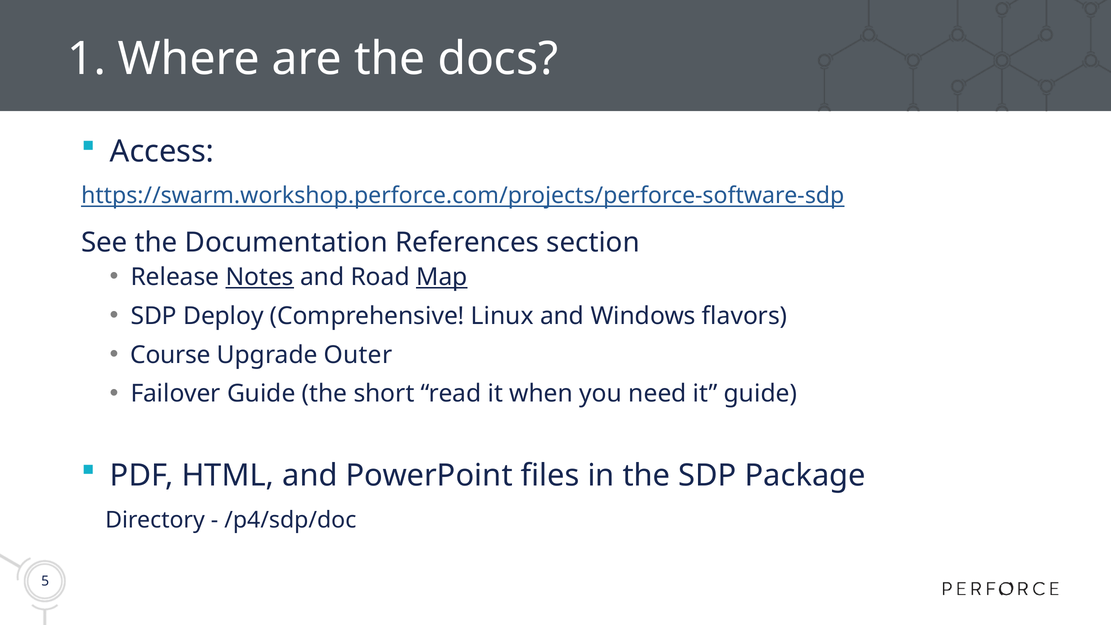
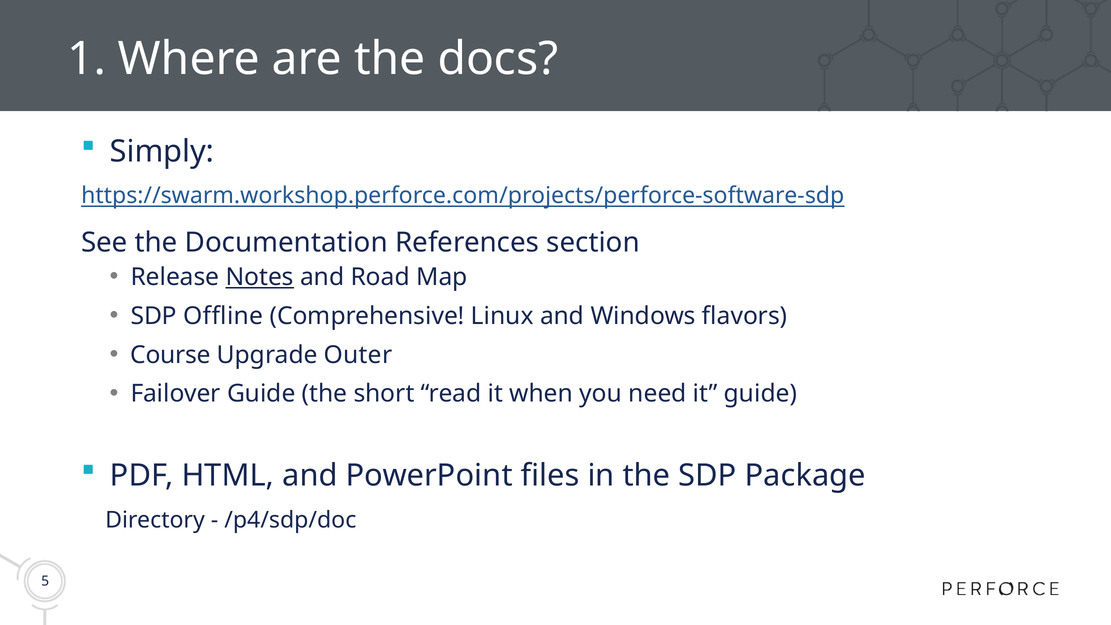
Access: Access -> Simply (162, 151)
Map underline: present -> none (442, 277)
Deploy: Deploy -> Offline (223, 316)
